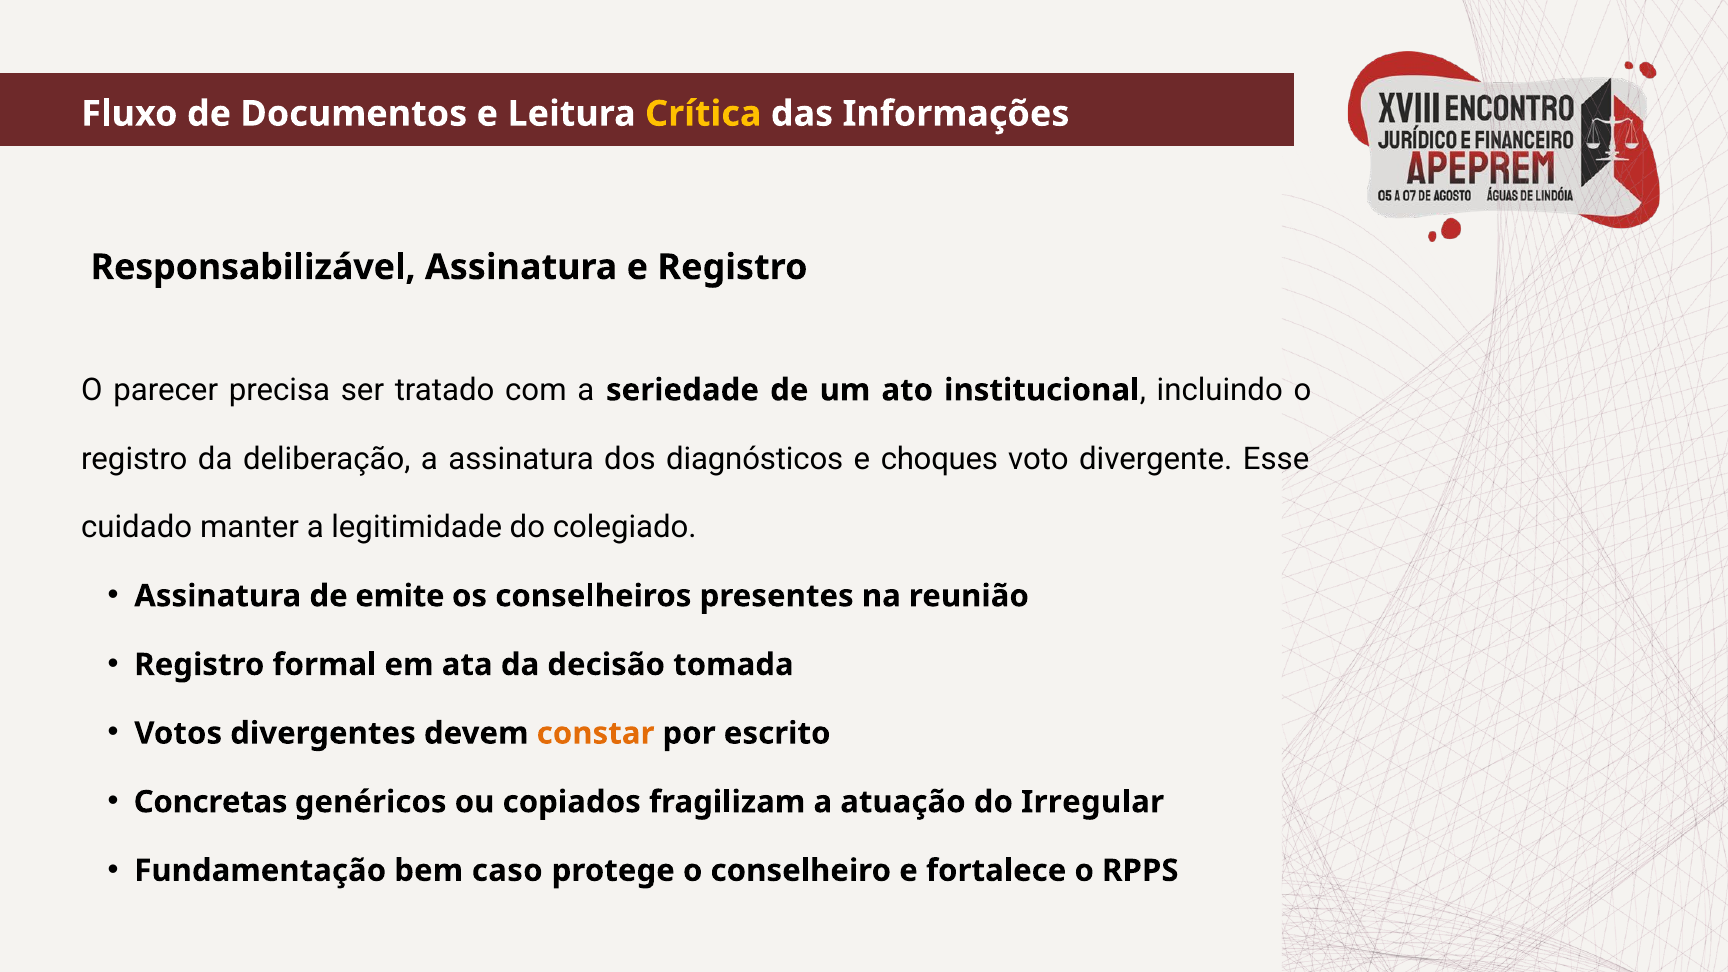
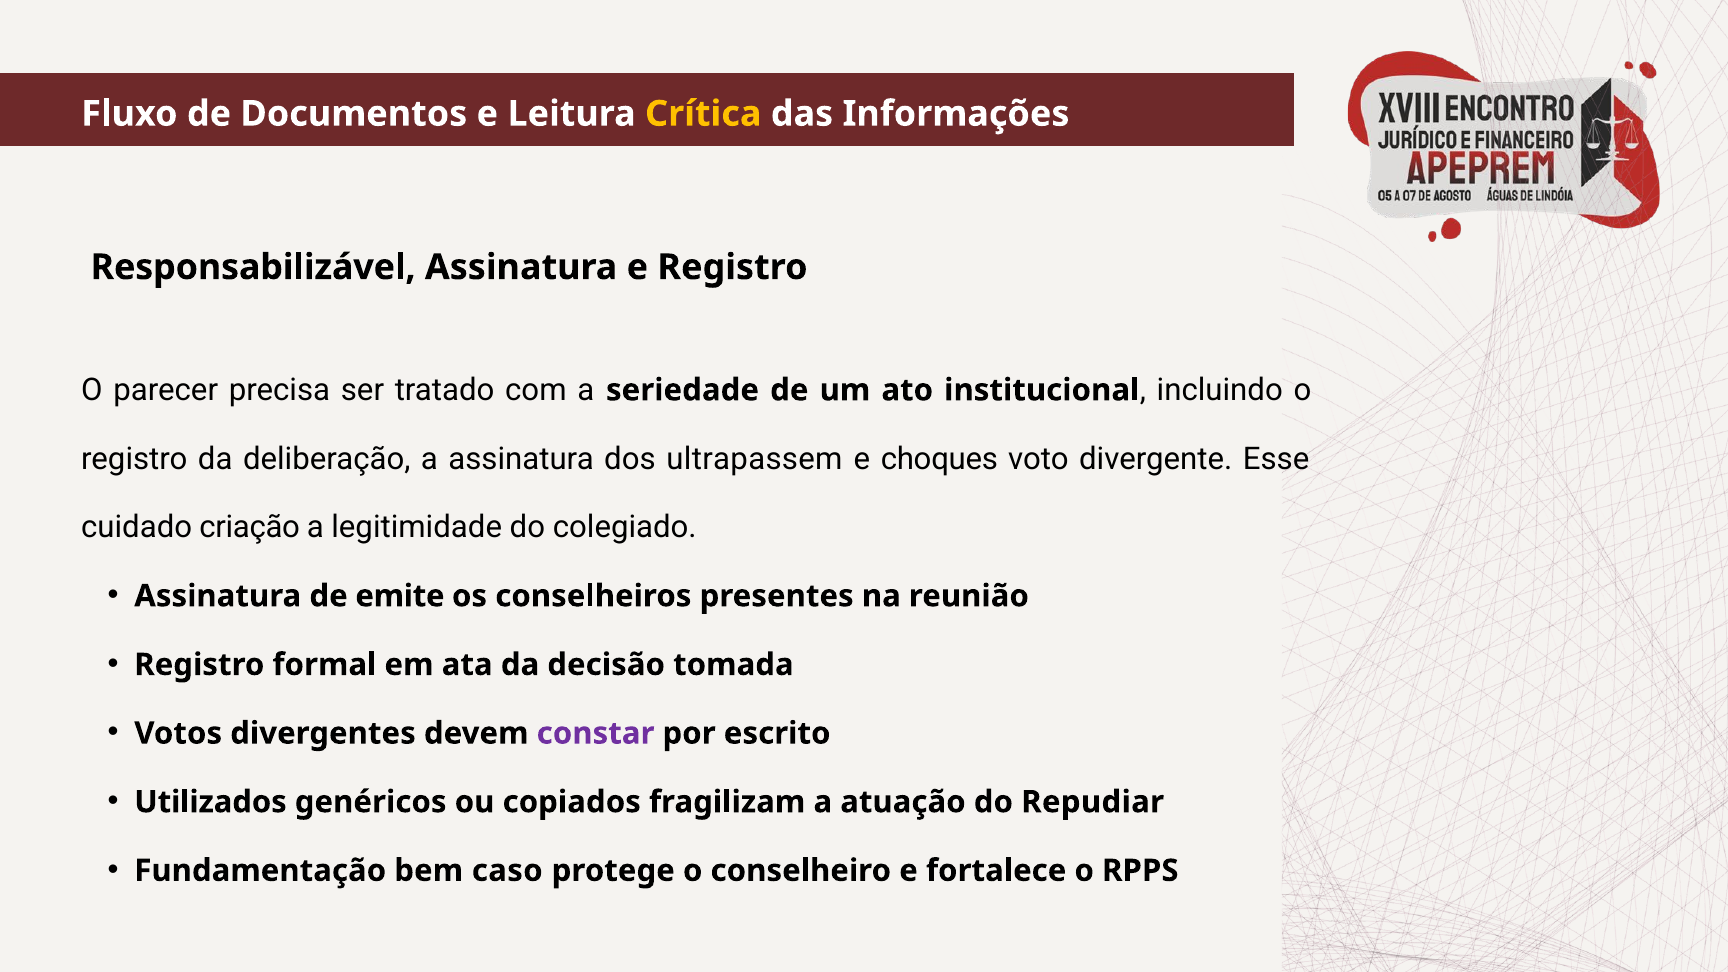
diagnósticos: diagnósticos -> ultrapassem (755, 459)
manter: manter -> criação (250, 527)
constar colour: orange -> purple (596, 733)
Concretas: Concretas -> Utilizados (211, 802)
Irregular: Irregular -> Repudiar (1093, 802)
